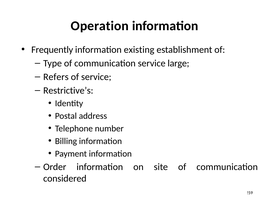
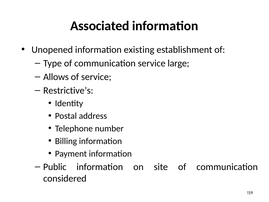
Operation: Operation -> Associated (100, 26)
Frequently: Frequently -> Unopened (52, 50)
Refers: Refers -> Allows (56, 77)
Order: Order -> Public (55, 167)
